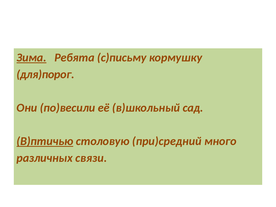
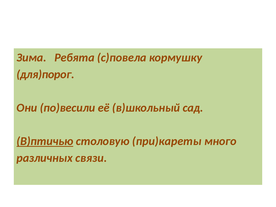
Зима underline: present -> none (31, 58)
с)письму: с)письму -> с)повела (122, 58)
при)средний: при)средний -> при)кареты (167, 141)
